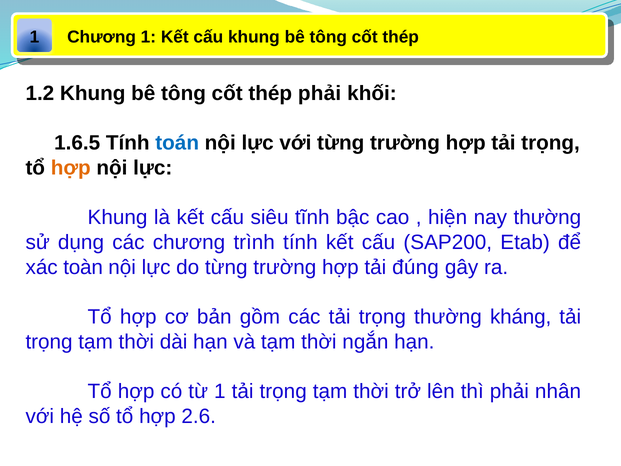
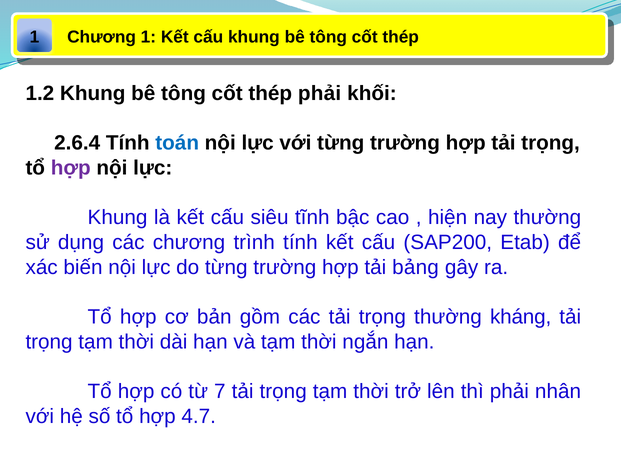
1.6.5: 1.6.5 -> 2.6.4 (77, 143)
hợp colour: orange -> purple (71, 168)
toàn: toàn -> biến (83, 267)
đúng: đúng -> bảng (416, 267)
từ 1: 1 -> 7 (220, 391)
2.6: 2.6 -> 4.7 (199, 416)
